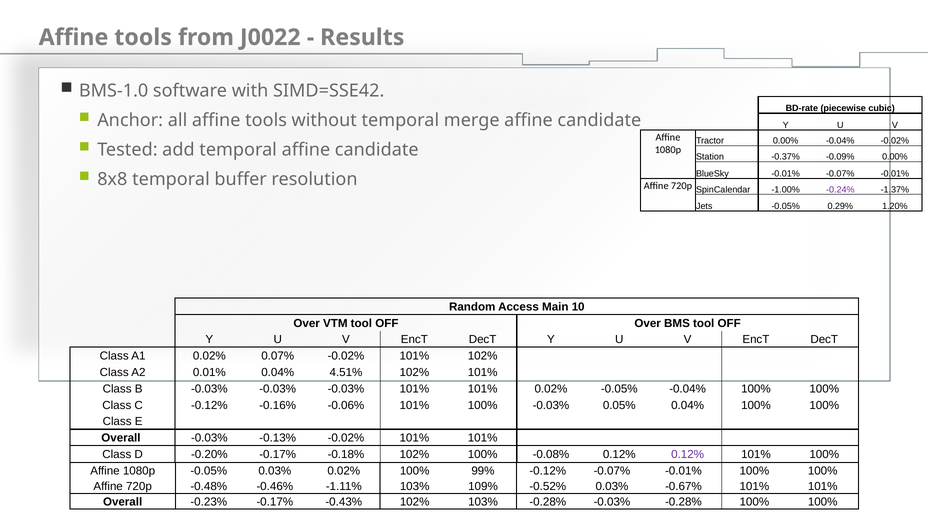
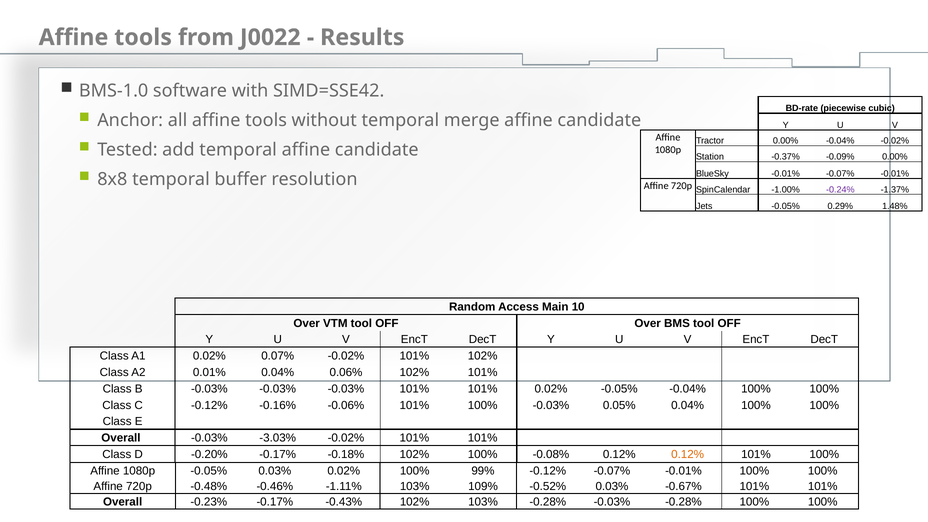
1.20%: 1.20% -> 1.48% (895, 206)
4.51%: 4.51% -> 0.06% (346, 372)
-0.13%: -0.13% -> -3.03% (278, 438)
0.12% colour: purple -> orange (688, 454)
